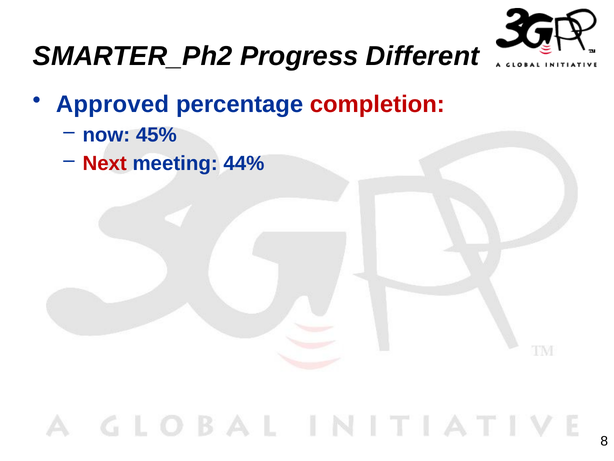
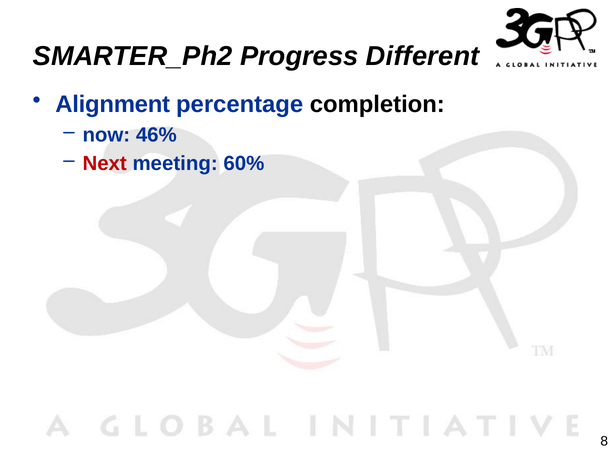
Approved: Approved -> Alignment (113, 104)
completion colour: red -> black (377, 104)
45%: 45% -> 46% (156, 135)
44%: 44% -> 60% (244, 163)
